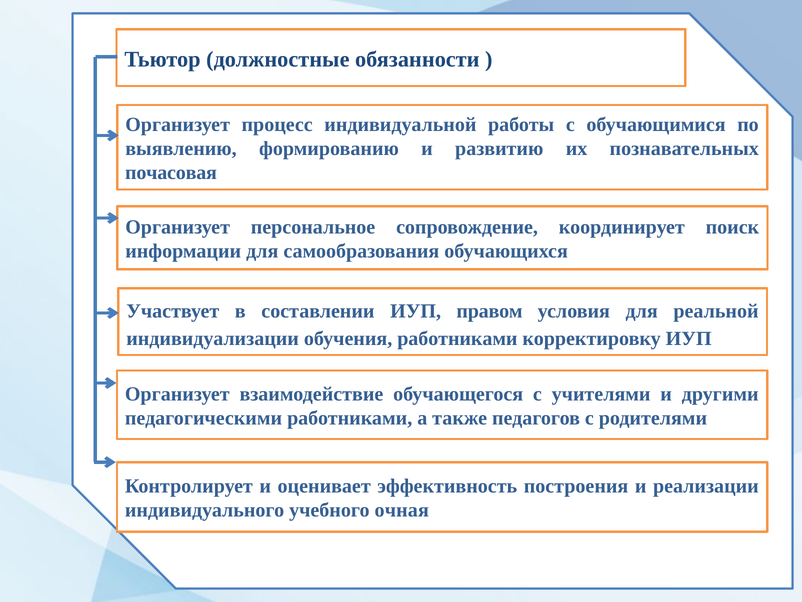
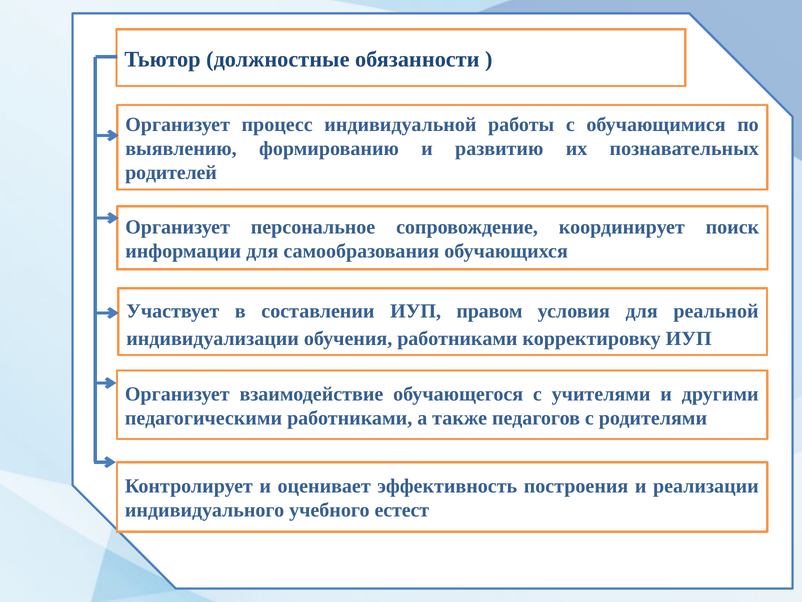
почасовая: почасовая -> родителей (171, 173)
очная: очная -> естест (402, 510)
